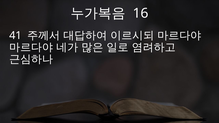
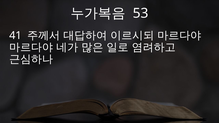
16: 16 -> 53 (141, 13)
